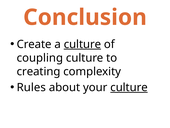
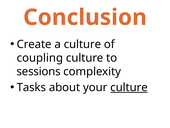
culture underline: present -> none (82, 44)
creating: creating -> sessions (39, 71)
Rules: Rules -> Tasks (31, 87)
